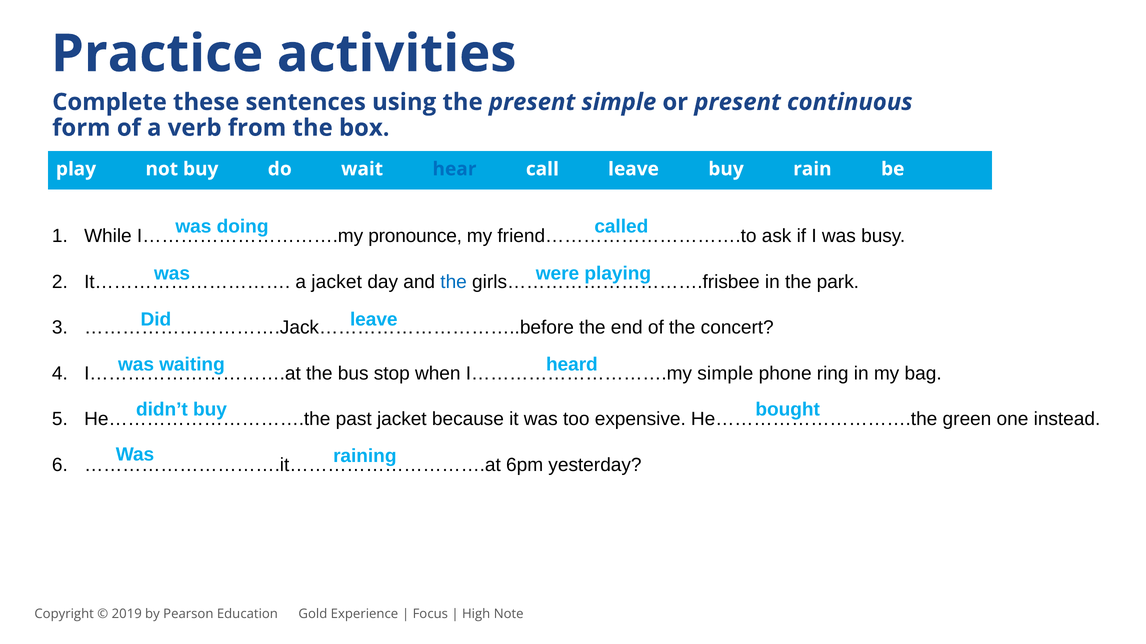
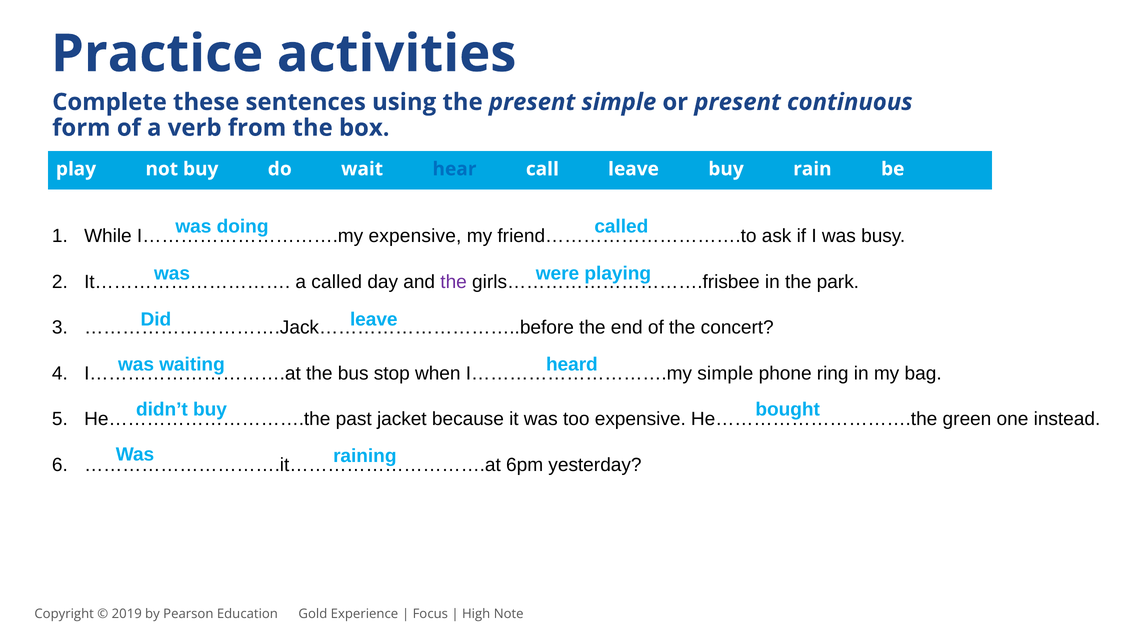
pronounce: pronounce -> expensive (415, 236)
a jacket: jacket -> called (337, 282)
the colour: blue -> purple (454, 282)
